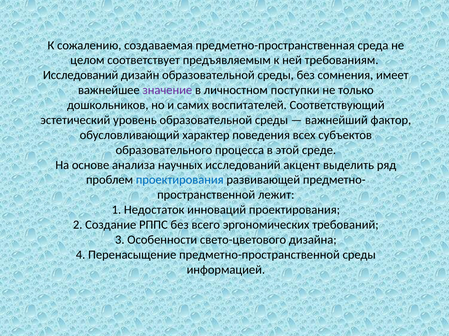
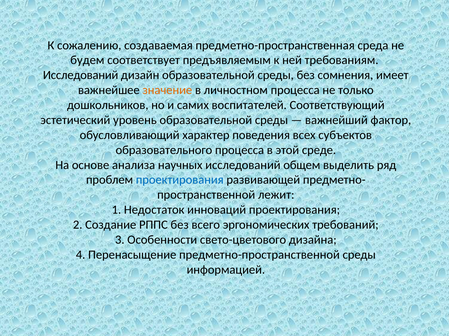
целом: целом -> будем (87, 60)
значение colour: purple -> orange (167, 90)
личностном поступки: поступки -> процесса (295, 90)
акцент: акцент -> общем (302, 165)
